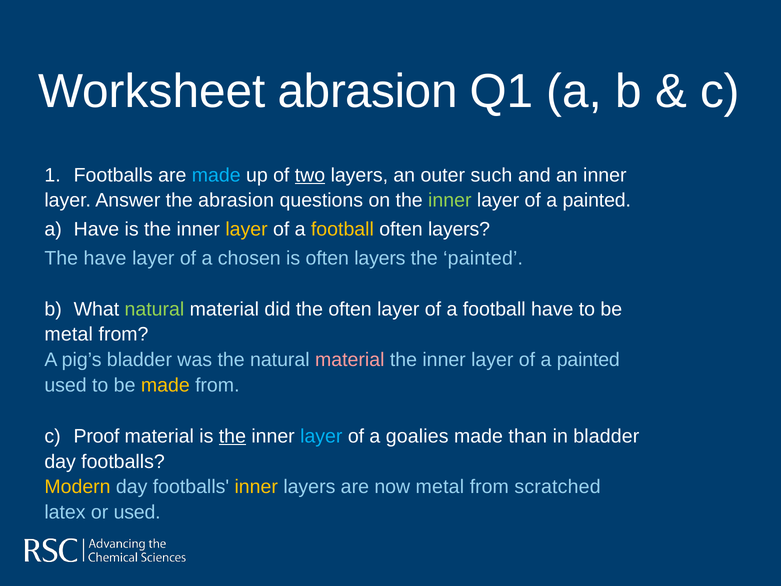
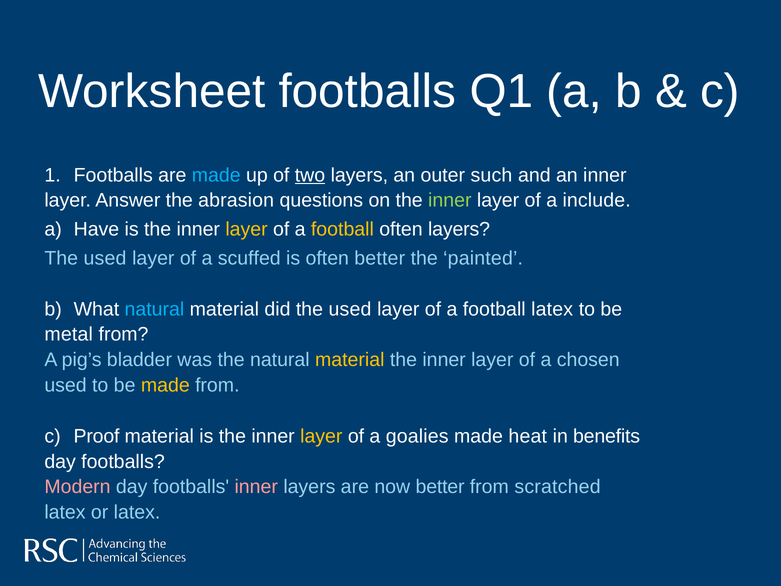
Worksheet abrasion: abrasion -> footballs (367, 91)
painted: painted -> include (597, 200)
have: have -> used (105, 258)
chosen: chosen -> scuffed (249, 258)
is often layers: layers -> better (380, 258)
natural colour: light green -> light blue (154, 309)
did the often: often -> used (350, 309)
football have: have -> latex (552, 309)
material colour: pink -> yellow (350, 360)
painted: painted -> chosen (588, 360)
the underline: present -> none (232, 436)
layer colour: light blue -> yellow (321, 436)
than: than -> heat (528, 436)
in bladder: bladder -> benefits (607, 436)
Modern colour: yellow -> pink (78, 487)
inner colour: yellow -> pink (256, 487)
now metal: metal -> better (440, 487)
or used: used -> latex (137, 512)
